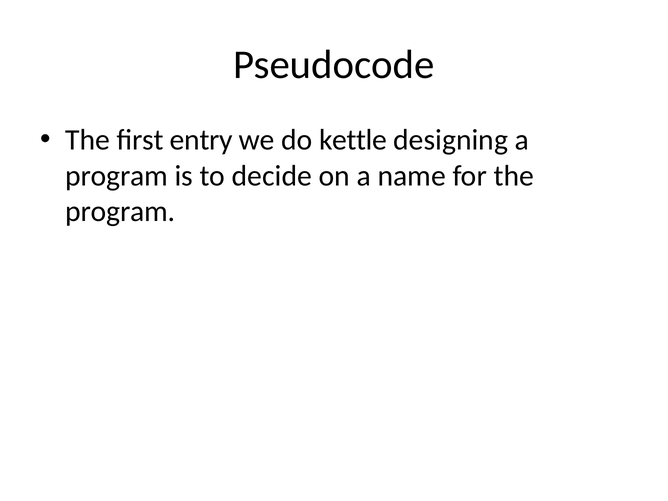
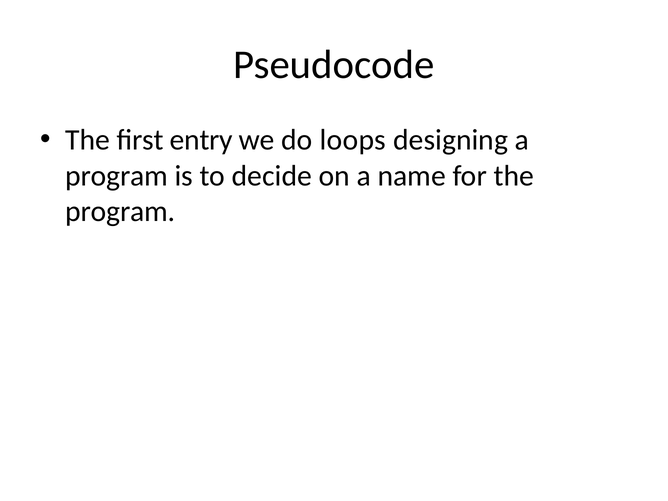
kettle: kettle -> loops (353, 140)
